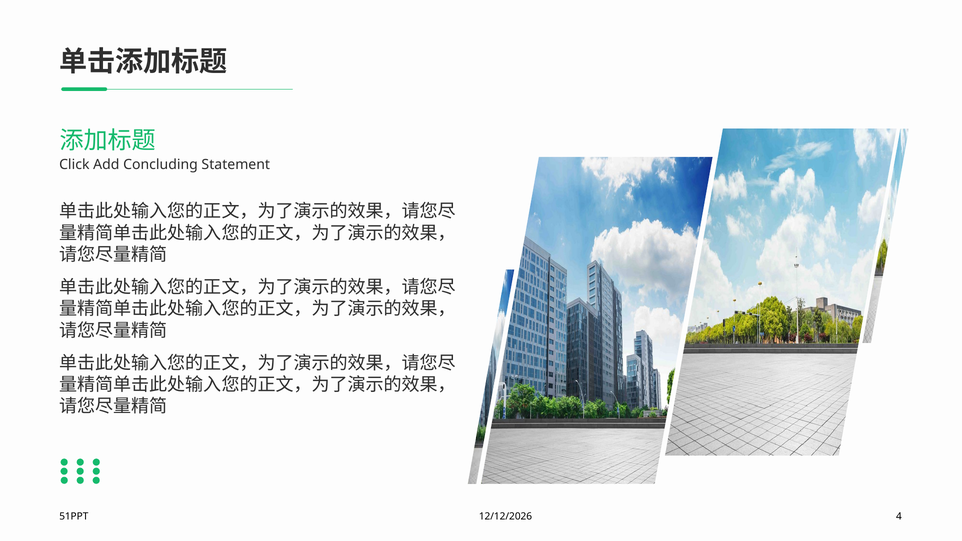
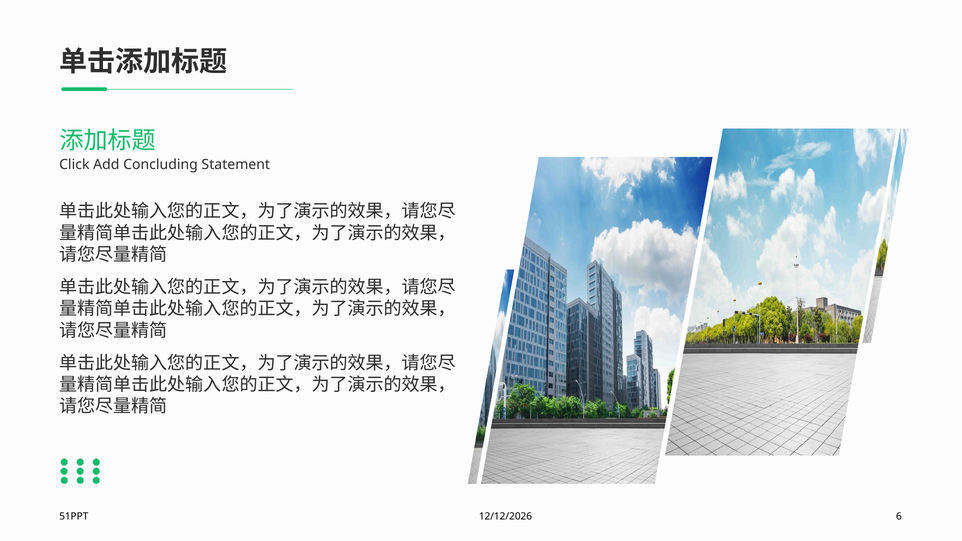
4: 4 -> 6 (899, 516)
